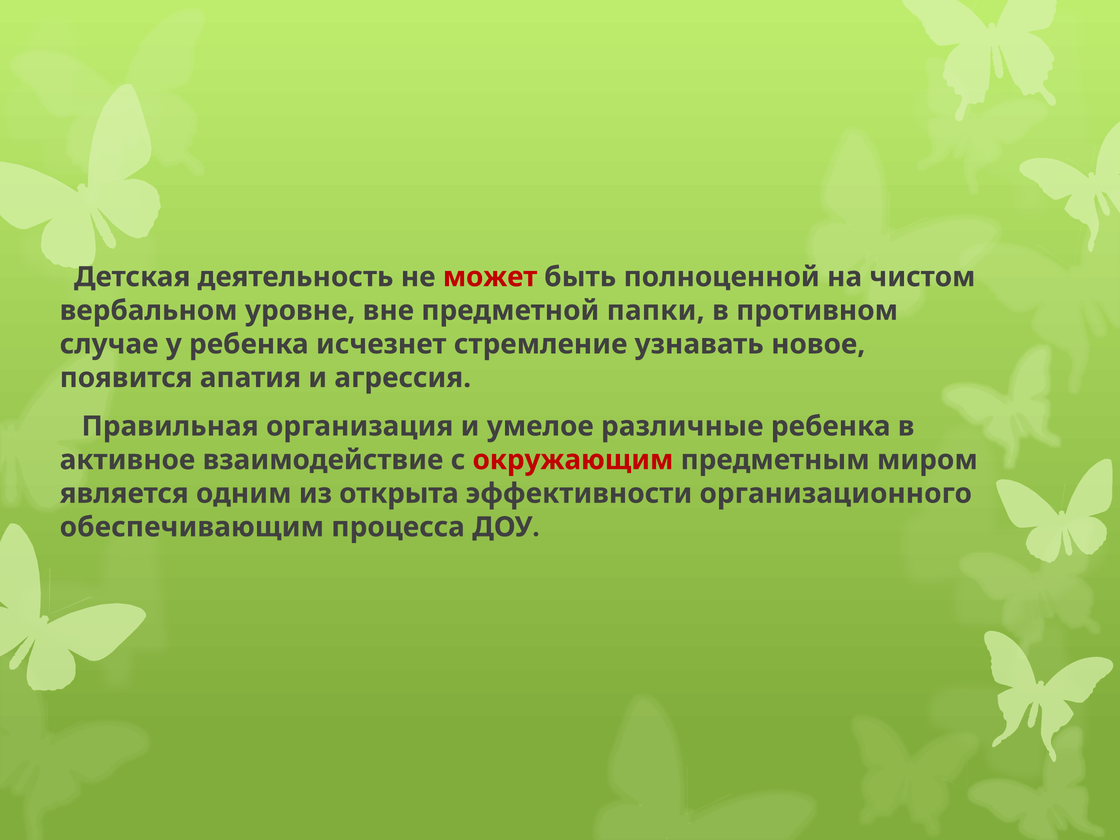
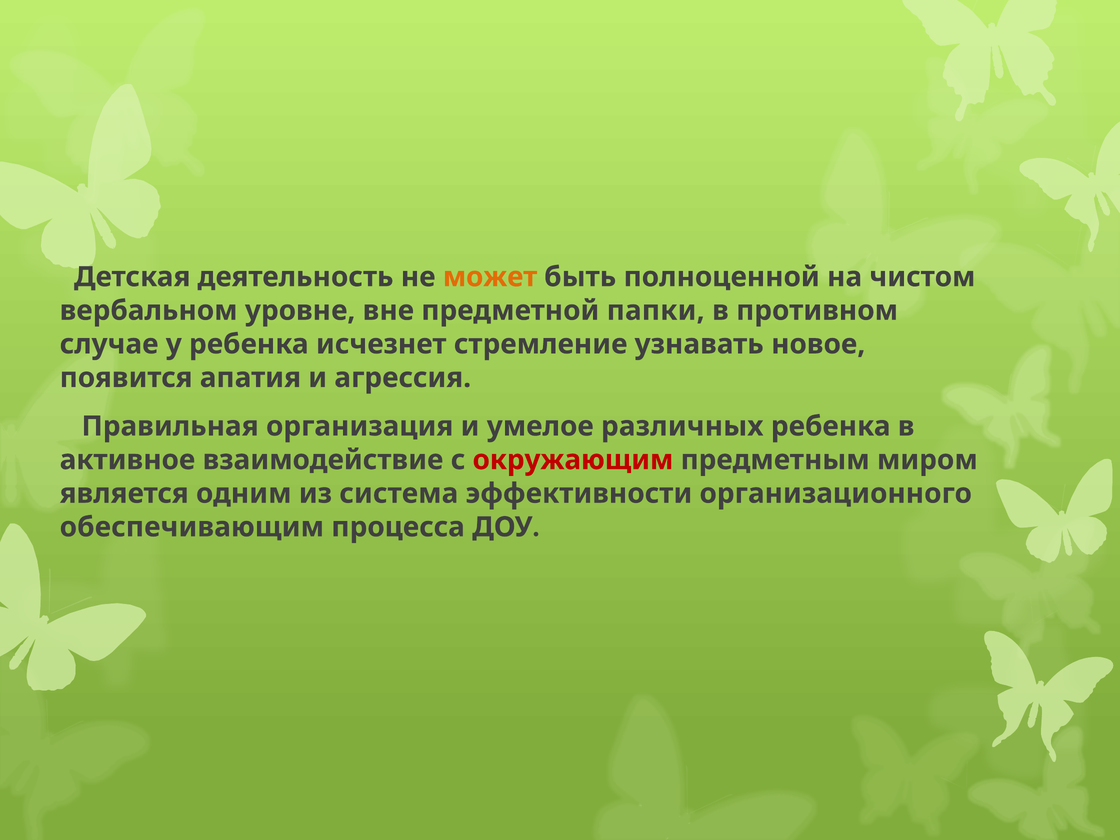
может colour: red -> orange (490, 277)
различные: различные -> различных (682, 426)
открыта: открыта -> система (399, 494)
